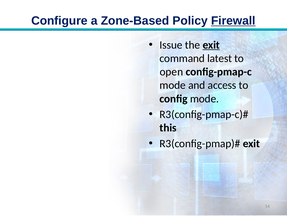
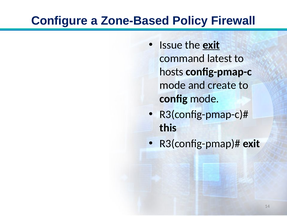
Firewall underline: present -> none (233, 21)
open: open -> hosts (171, 72)
access: access -> create (222, 85)
